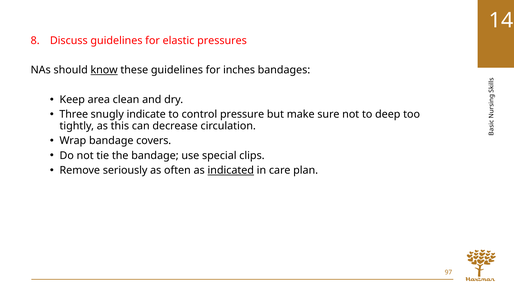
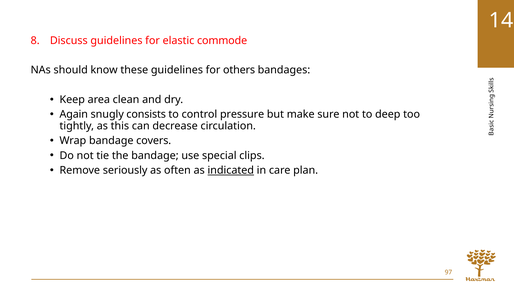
pressures: pressures -> commode (222, 41)
know underline: present -> none (104, 70)
inches: inches -> others (239, 70)
Three: Three -> Again (74, 114)
indicate: indicate -> consists (146, 114)
